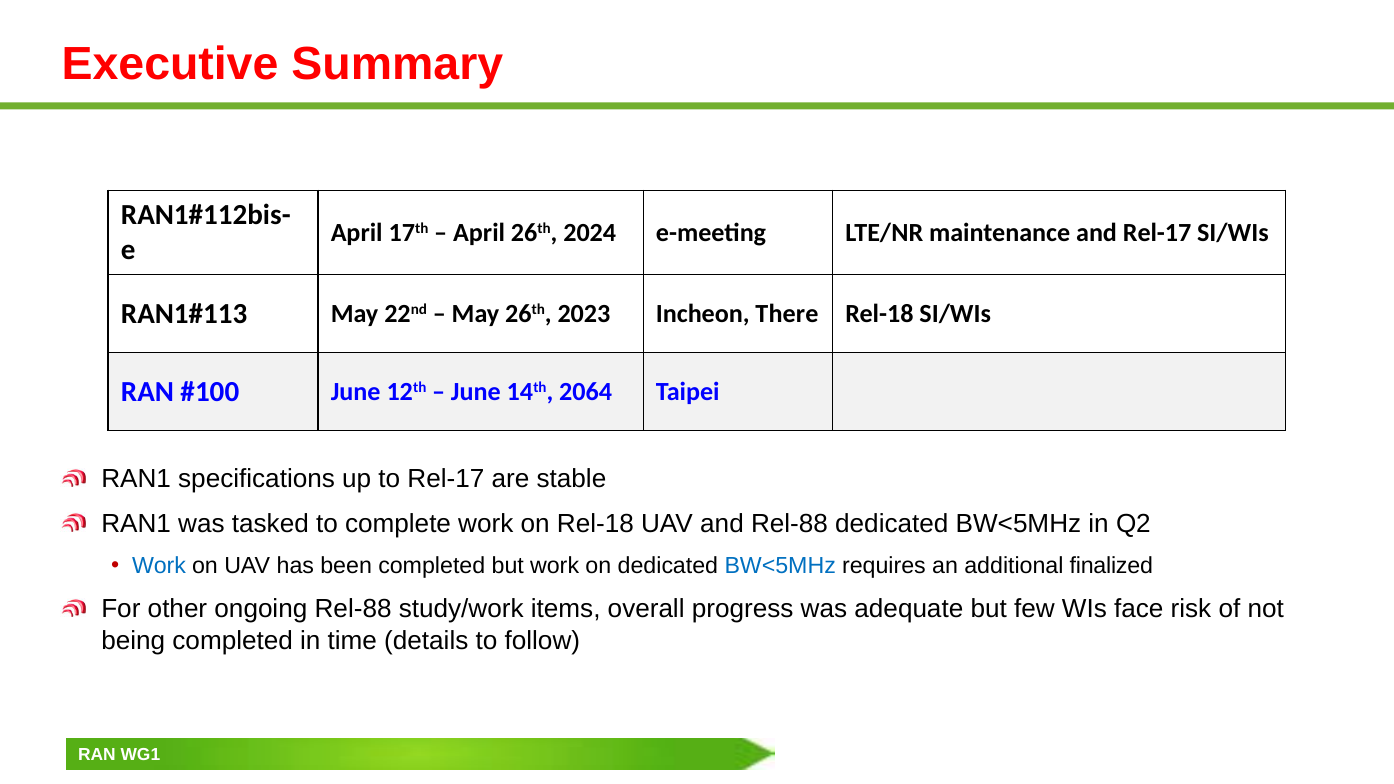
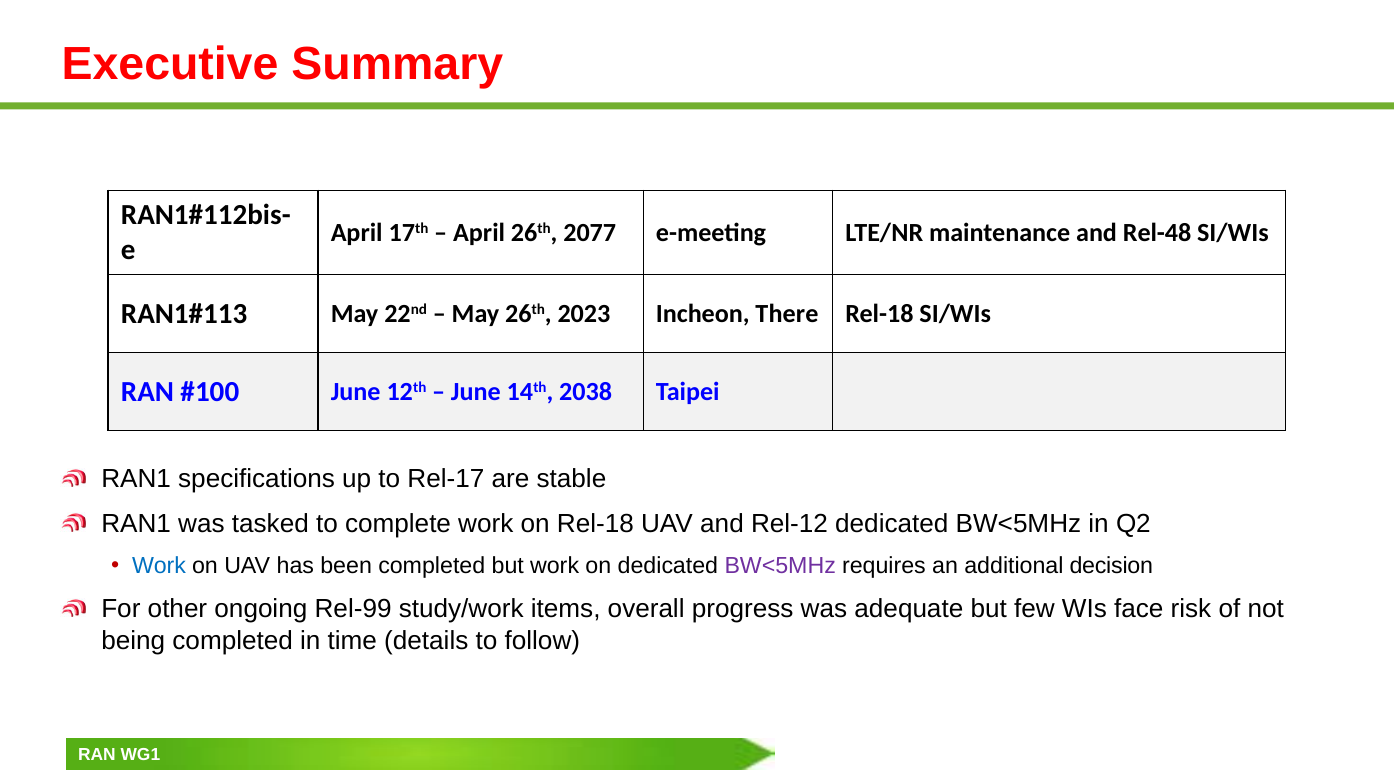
2024: 2024 -> 2077 (590, 233)
and Rel-17: Rel-17 -> Rel-48 (1157, 233)
2064: 2064 -> 2038 (586, 392)
and Rel-88: Rel-88 -> Rel-12 (789, 524)
BW<5MHz colour: blue -> purple (780, 566)
finalized: finalized -> decision (1111, 566)
ongoing Rel-88: Rel-88 -> Rel-99 (353, 609)
